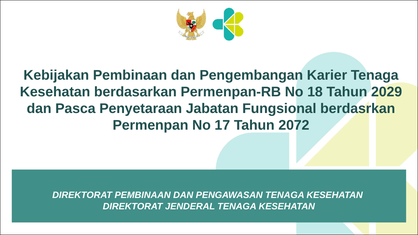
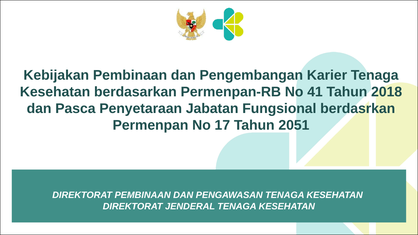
18: 18 -> 41 (315, 92)
2029: 2029 -> 2018 (387, 92)
2072: 2072 -> 2051 (294, 125)
